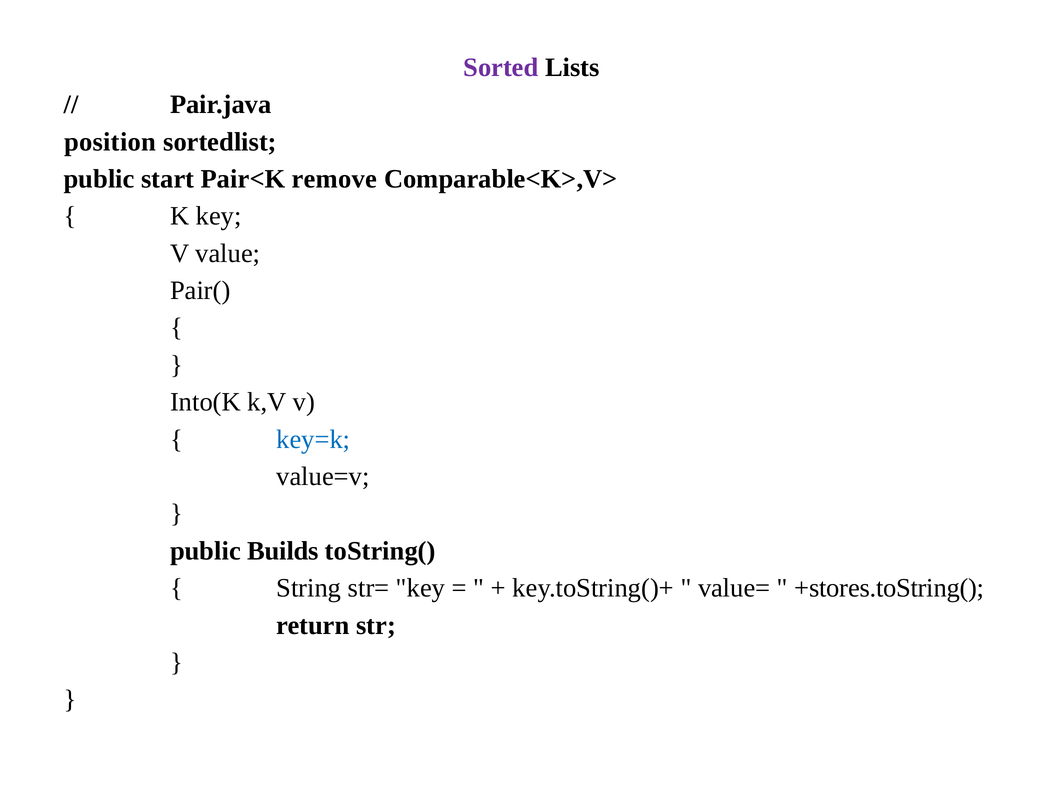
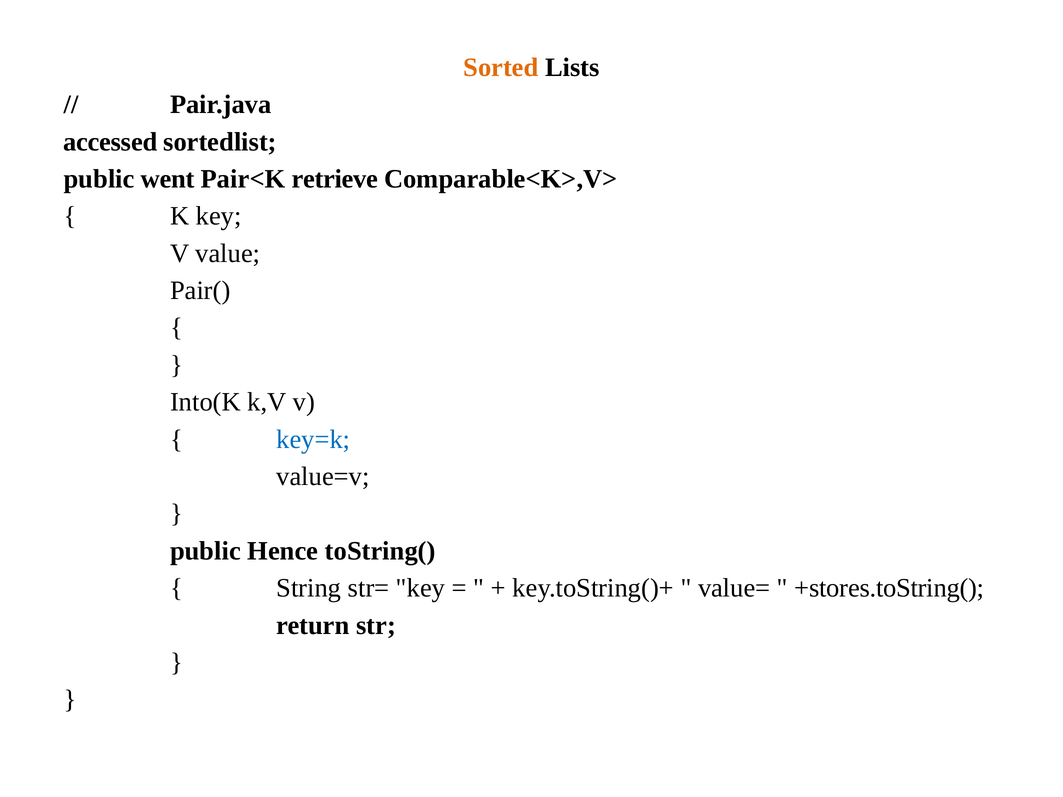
Sorted colour: purple -> orange (501, 67)
position: position -> accessed (110, 142)
start: start -> went (168, 179)
remove: remove -> retrieve (335, 179)
Builds: Builds -> Hence (283, 551)
